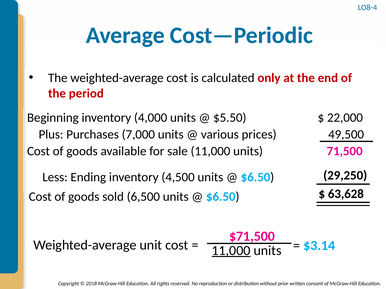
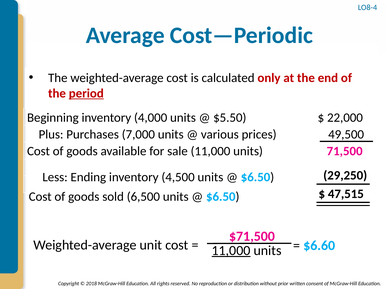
period underline: none -> present (86, 93)
63,628: 63,628 -> 47,515 (346, 194)
$3.14: $3.14 -> $6.60 (319, 246)
